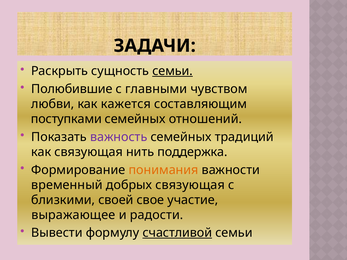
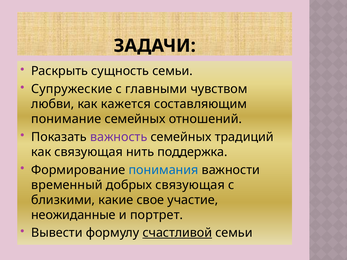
семьи underline: present -> none (173, 71)
Полюбившие: Полюбившие -> Супружеские (72, 89)
поступками: поступками -> понимание (66, 119)
понимания colour: orange -> blue (164, 170)
своей: своей -> какие (116, 200)
выражающее: выражающее -> неожиданные (73, 215)
радости: радости -> портрет (157, 215)
